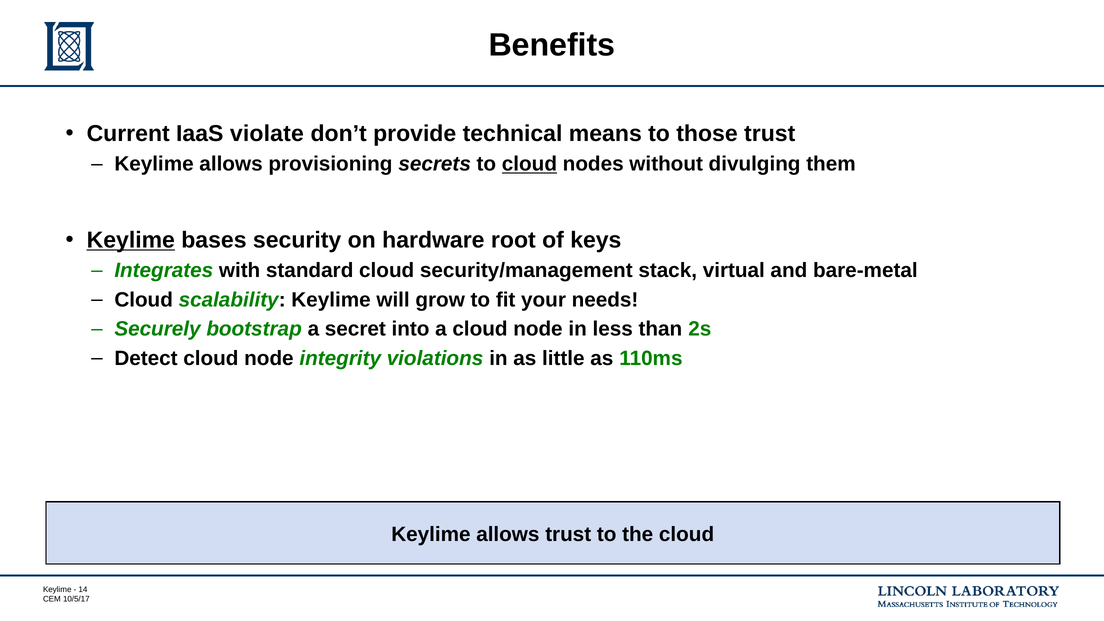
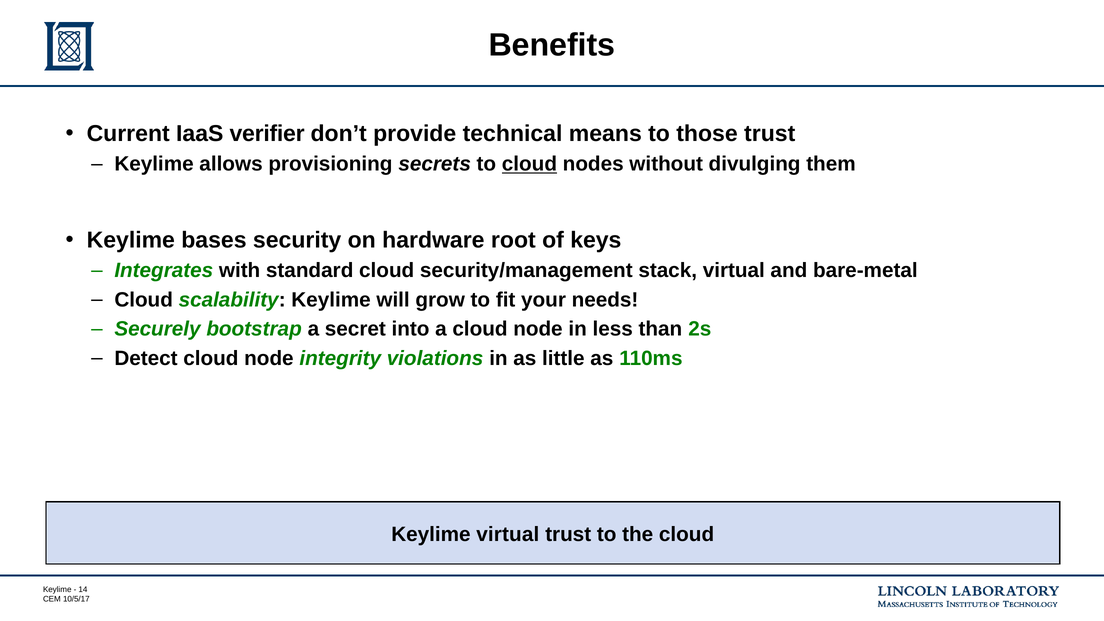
violate: violate -> verifier (267, 134)
Keylime underline: present -> none (131, 240)
allows: allows -> virtual (508, 534)
